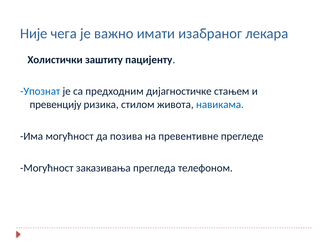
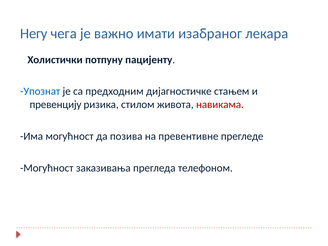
Није: Није -> Негу (34, 34)
заштиту: заштиту -> потпуну (104, 60)
навикама colour: blue -> red (220, 104)
